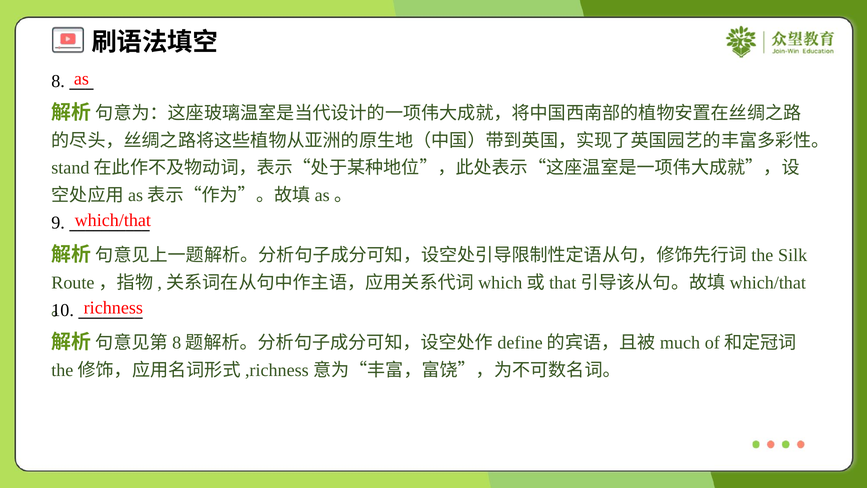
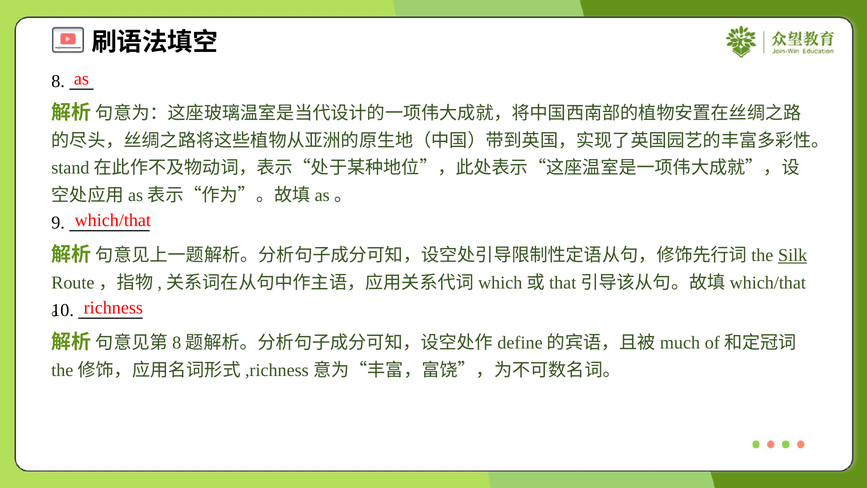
Silk underline: none -> present (793, 255)
